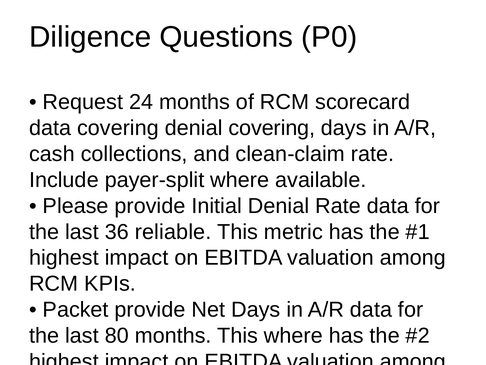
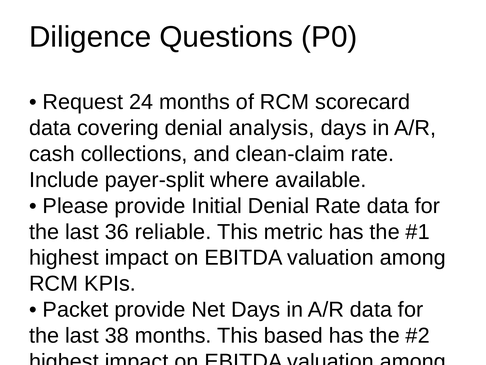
denial covering: covering -> analysis (272, 128)
80: 80 -> 38 (117, 335)
This where: where -> based (293, 335)
